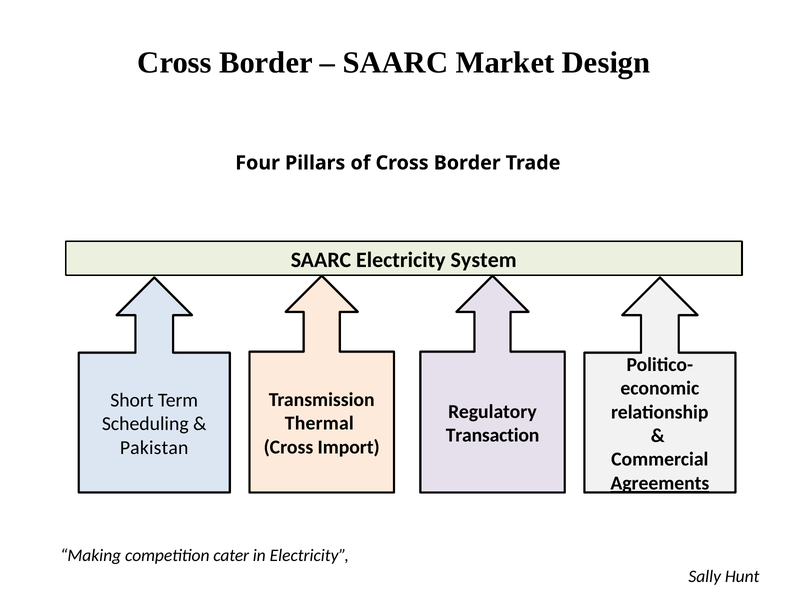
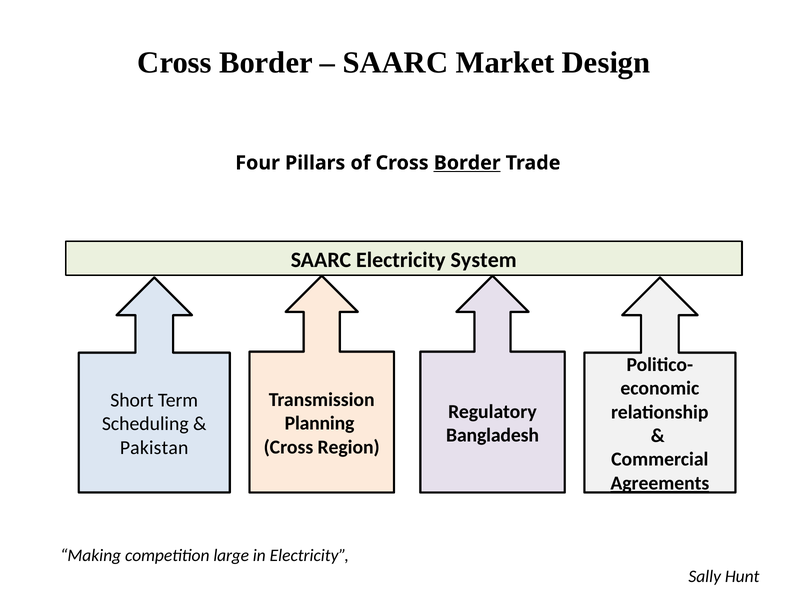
Border underline: none -> present (467, 163)
Thermal: Thermal -> Planning (320, 423)
Transaction: Transaction -> Bangladesh (493, 435)
Import: Import -> Region (349, 447)
cater: cater -> large (231, 555)
